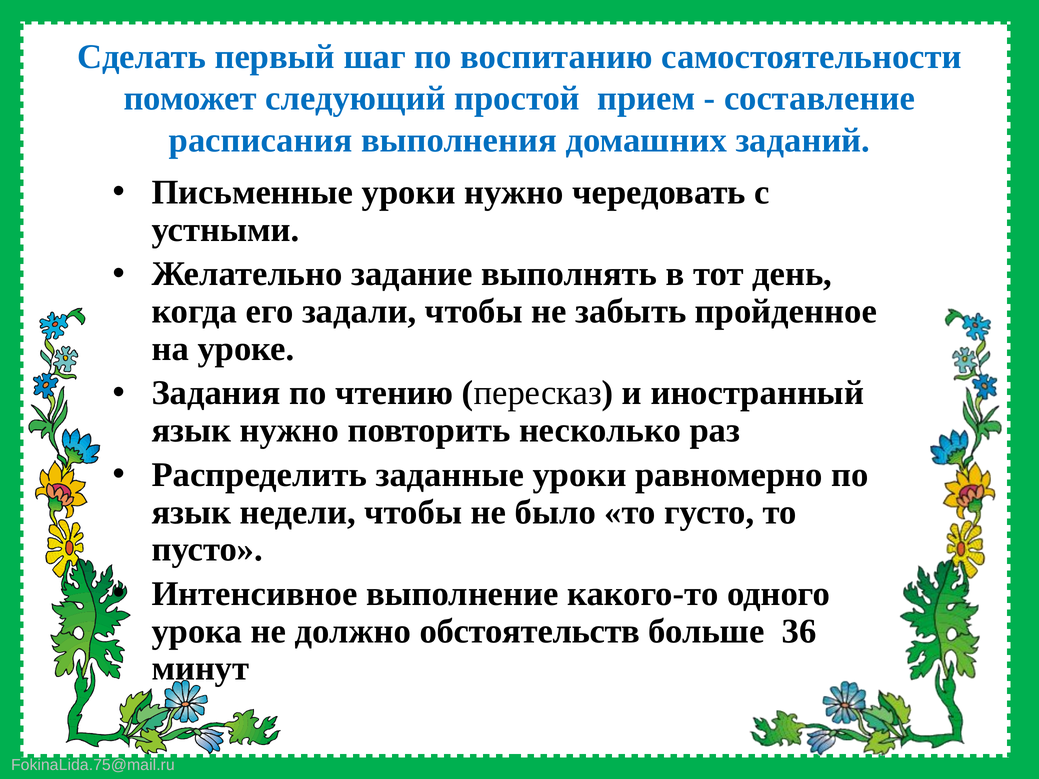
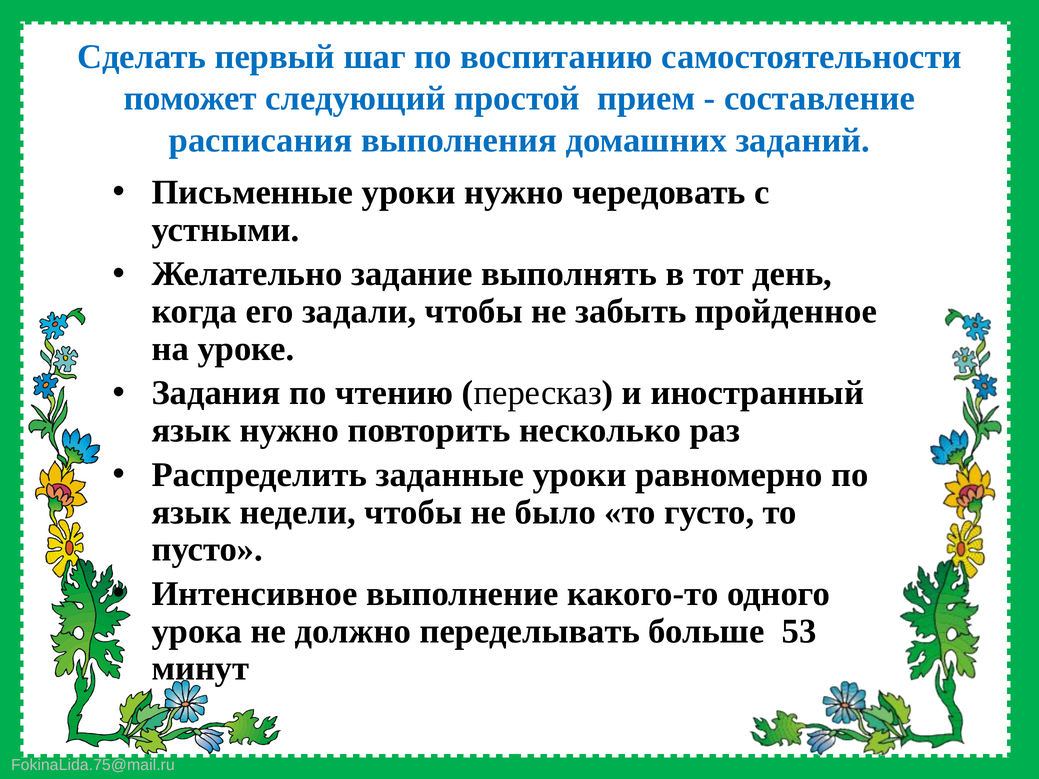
обстоятельств: обстоятельств -> переделывать (530, 631)
36: 36 -> 53 (799, 631)
